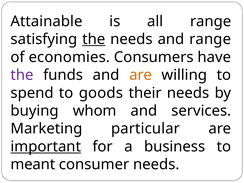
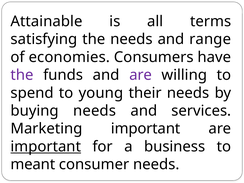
all range: range -> terms (211, 21)
the underline: present -> none (94, 39)
are colour: orange -> purple (141, 75)
goods: goods -> young (101, 93)
buying whom: whom -> needs (95, 111)
Marketing particular: particular -> important (146, 129)
